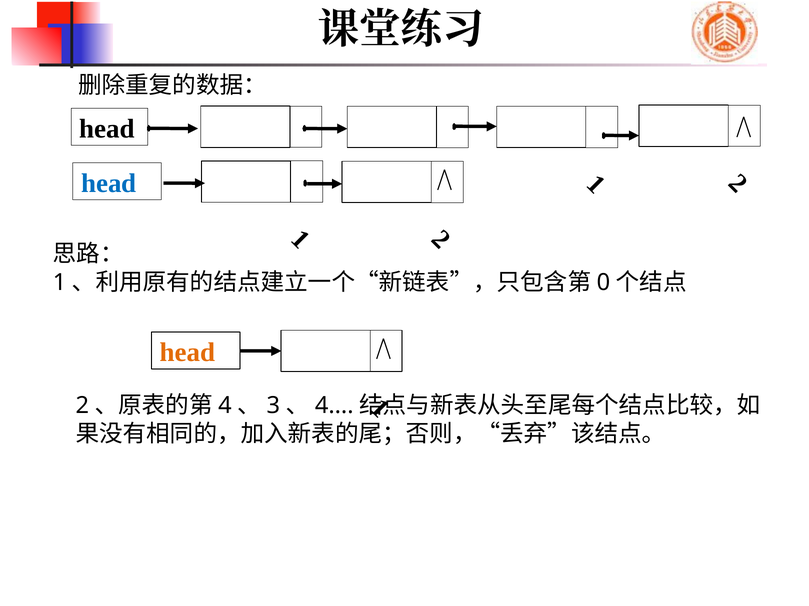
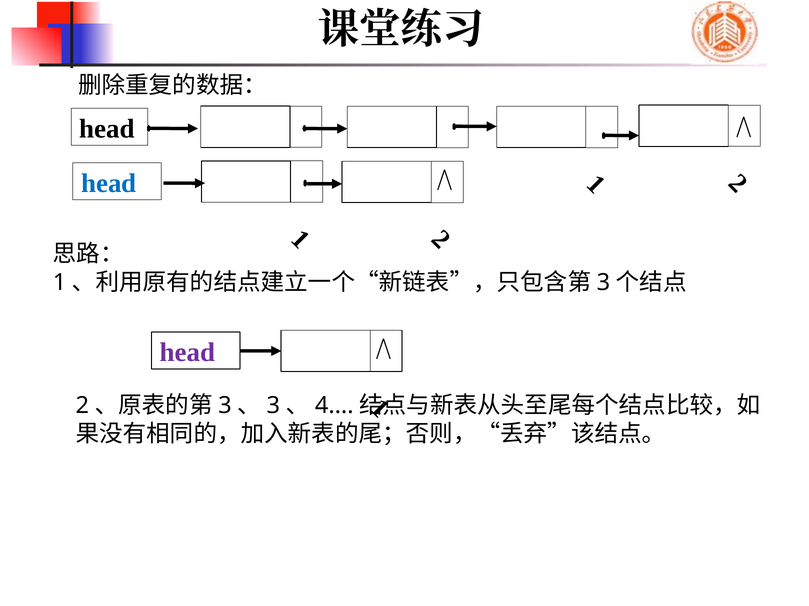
0: 0 -> 3 (603, 283)
head colour: orange -> purple (187, 353)
4: 4 -> 3 (225, 406)
